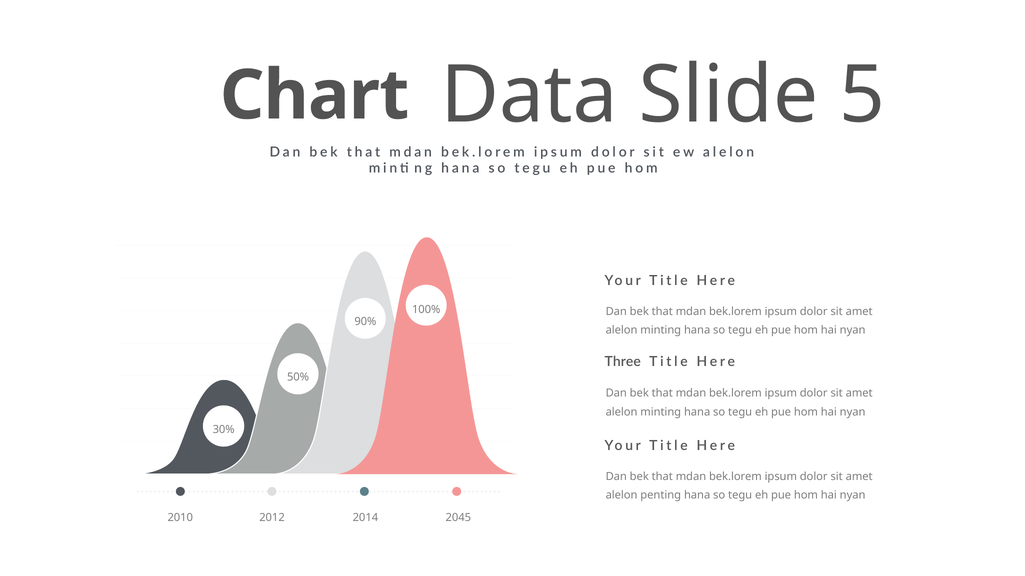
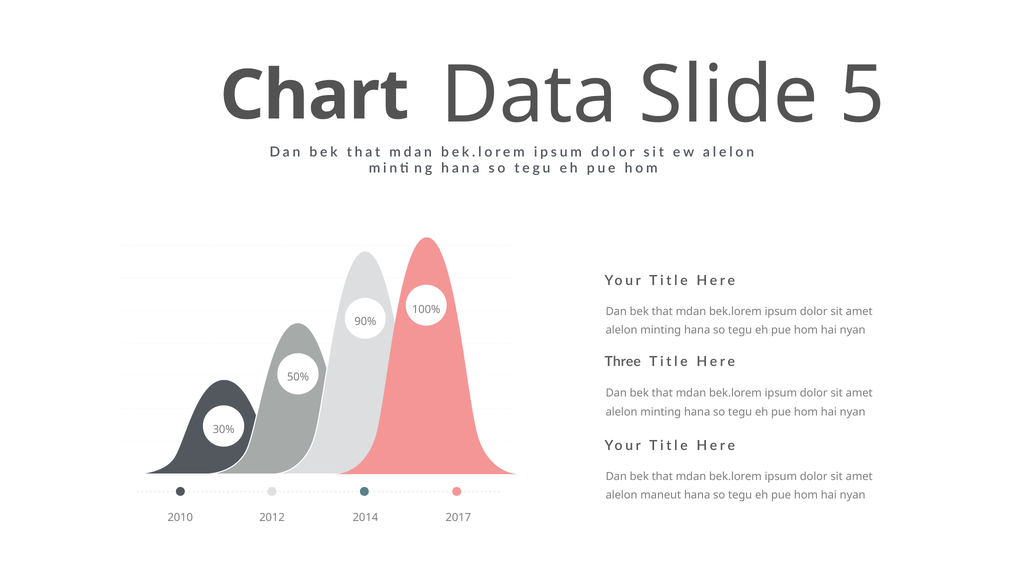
penting: penting -> maneut (661, 496)
2045: 2045 -> 2017 (458, 518)
